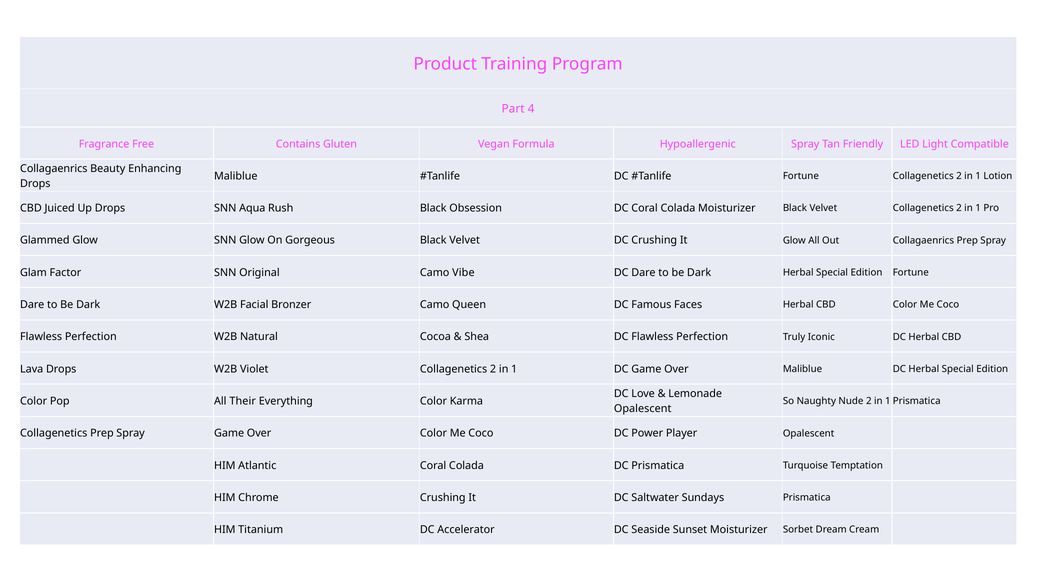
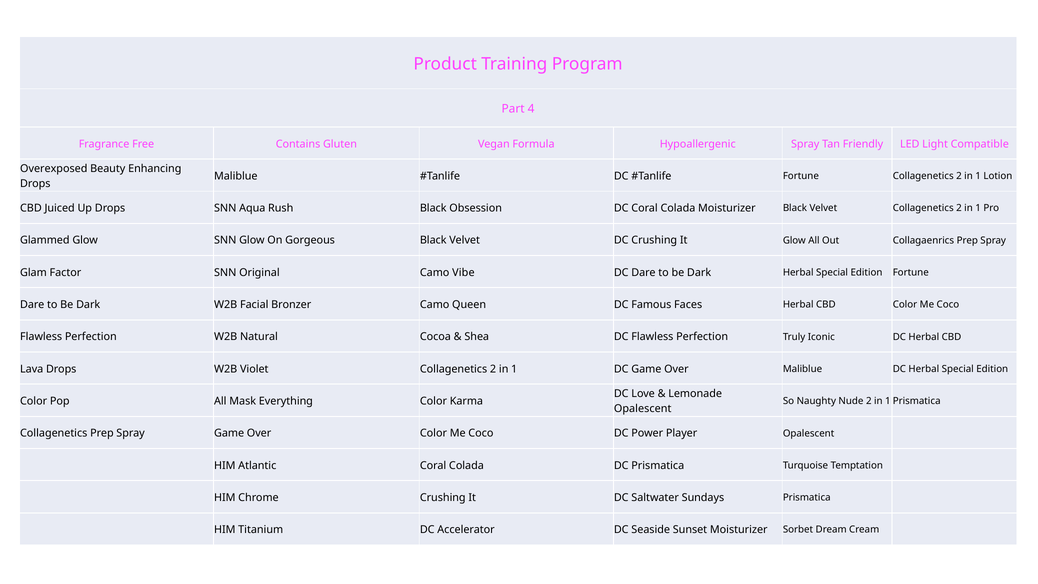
Collagaenrics: Collagaenrics -> Overexposed (54, 169)
Their: Their -> Mask (243, 401)
